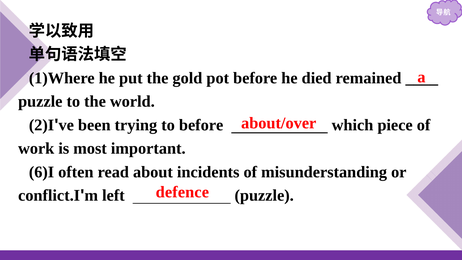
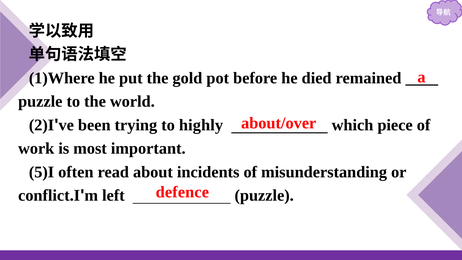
to before: before -> highly (201, 125)
6)I: 6)I -> 5)I (42, 172)
